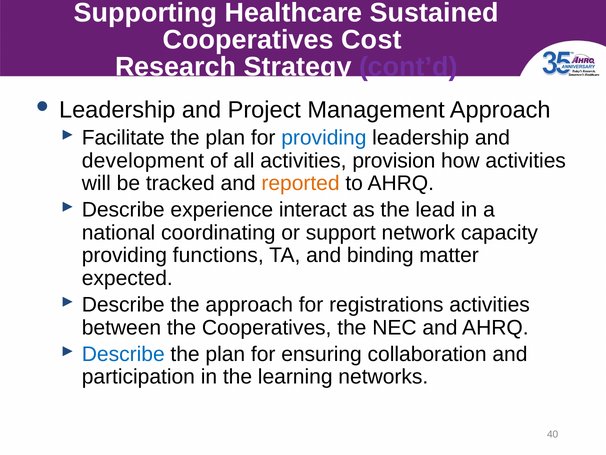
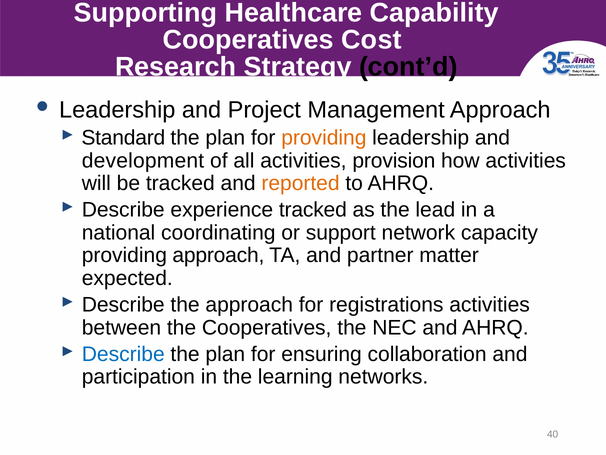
Sustained: Sustained -> Capability (434, 13)
cont’d colour: purple -> black (408, 67)
Facilitate: Facilitate -> Standard (123, 138)
providing colour: blue -> orange (324, 138)
experience interact: interact -> tracked (313, 210)
providing functions: functions -> approach (218, 255)
binding: binding -> partner (380, 255)
